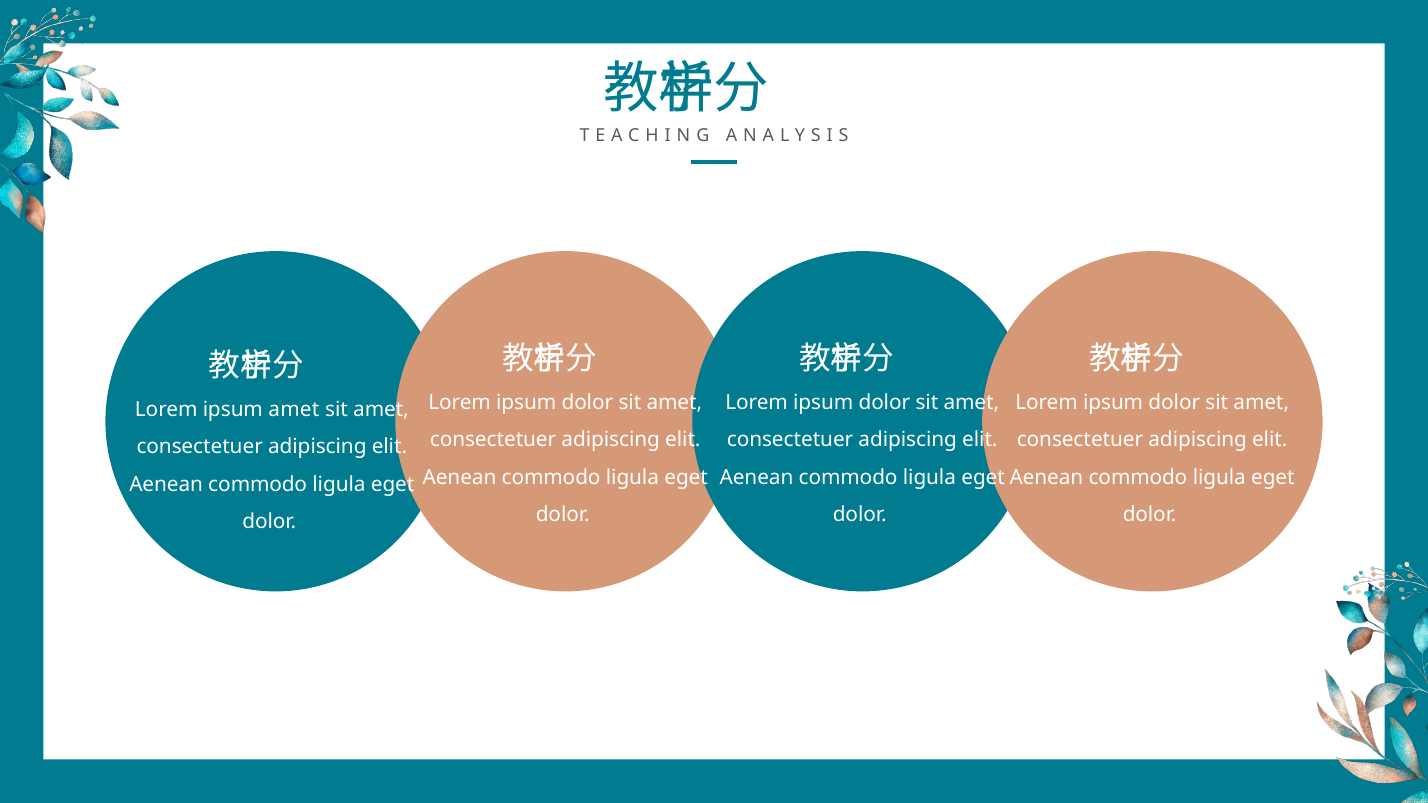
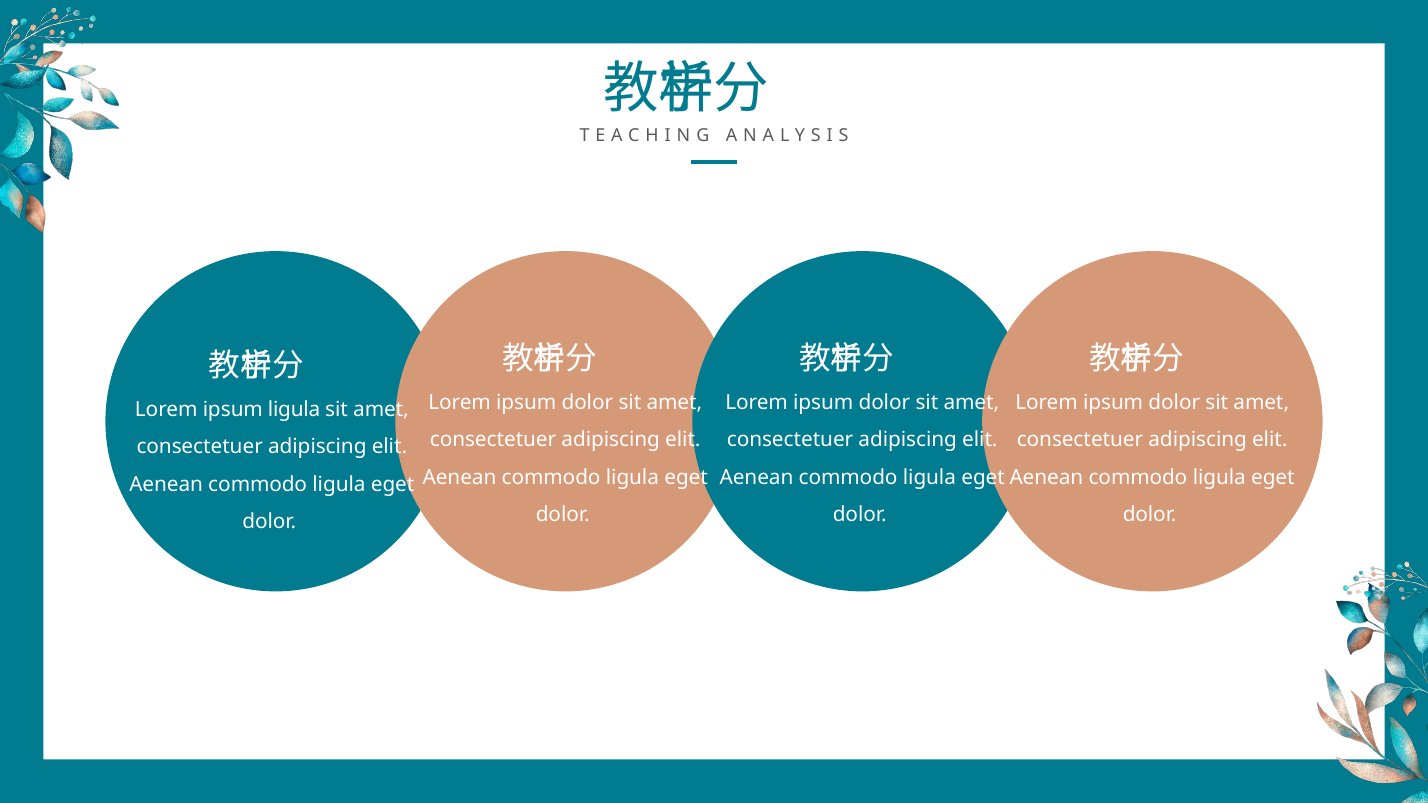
ipsum amet: amet -> ligula (294, 410)
